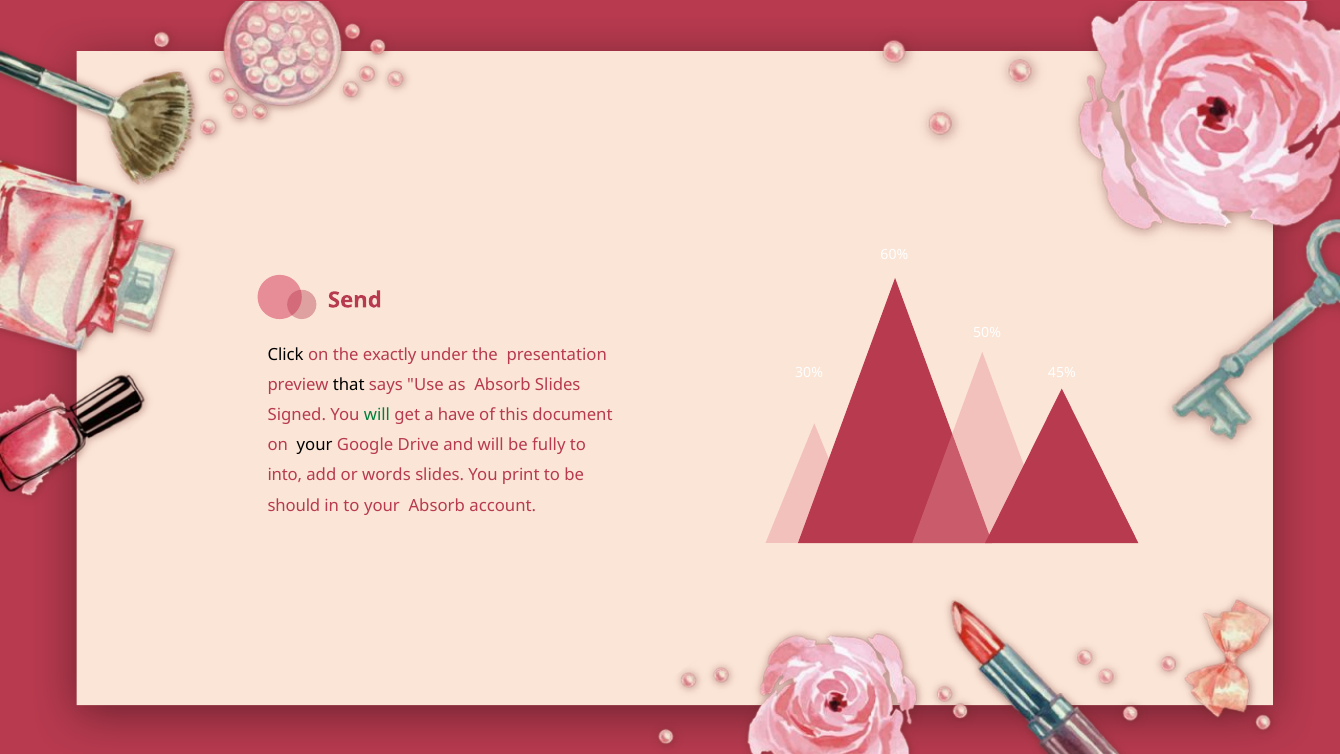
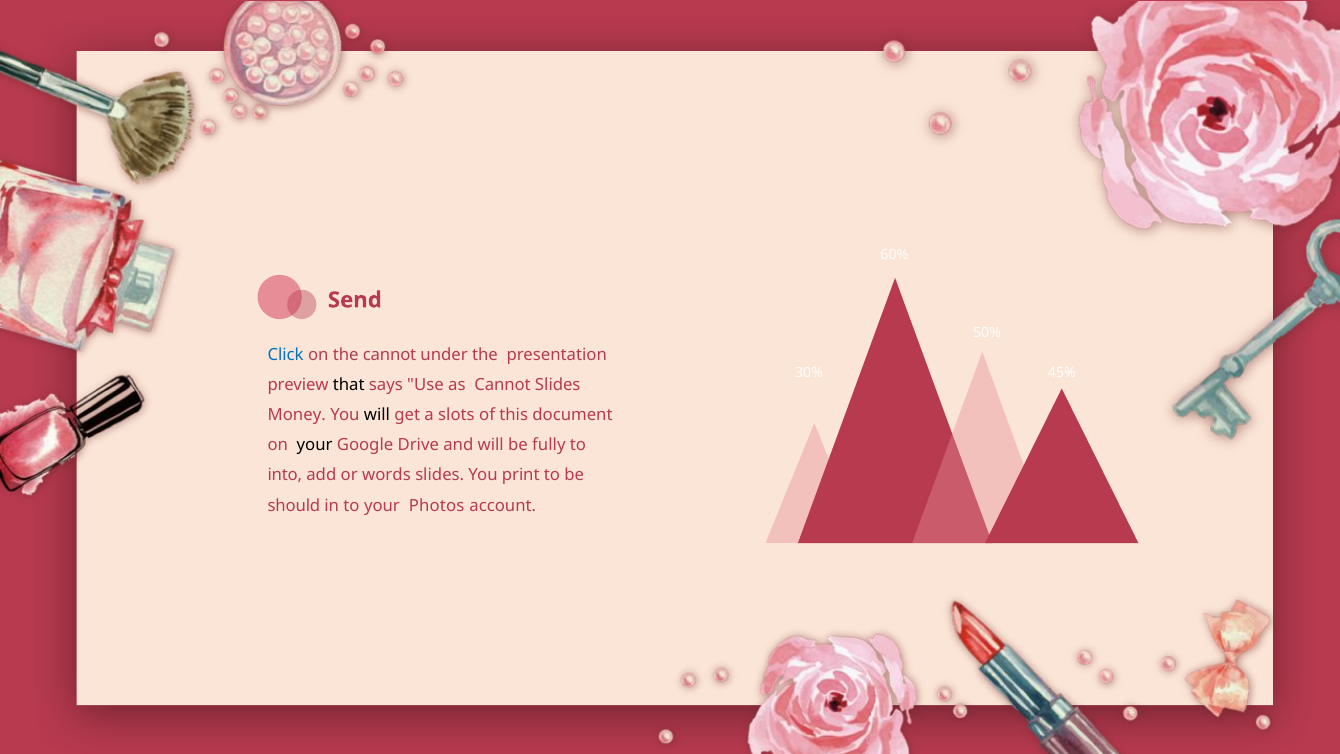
Click colour: black -> blue (286, 355)
the exactly: exactly -> cannot (390, 355)
as Absorb: Absorb -> Cannot (503, 385)
Signed: Signed -> Money (297, 415)
will colour: green -> black (377, 415)
have: have -> slots (456, 415)
your Absorb: Absorb -> Photos (437, 505)
